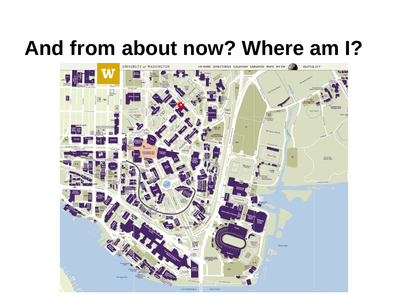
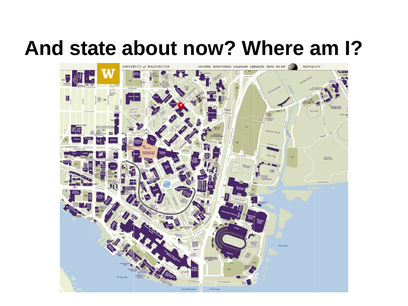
from: from -> state (93, 48)
